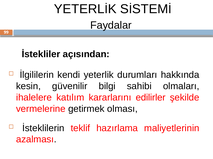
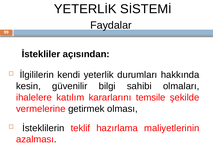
edilirler: edilirler -> temsile (151, 98)
